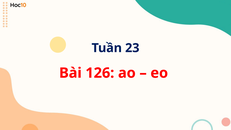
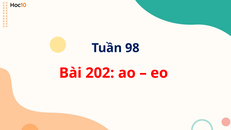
23: 23 -> 98 (132, 48)
126: 126 -> 202 (100, 73)
